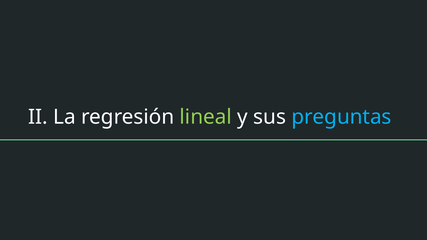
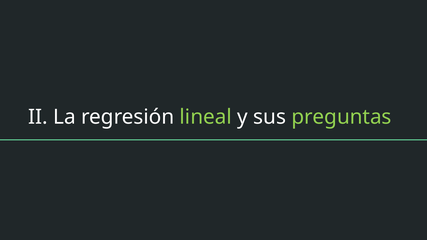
preguntas colour: light blue -> light green (341, 117)
